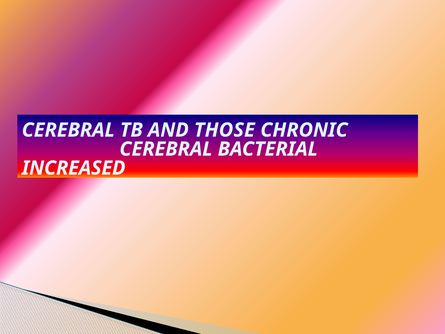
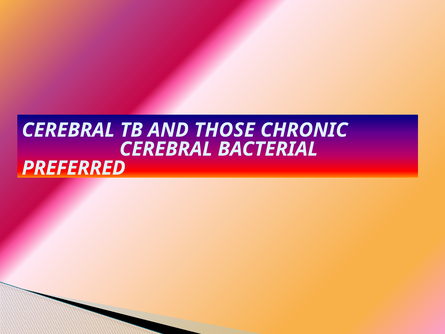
INCREASED: INCREASED -> PREFERRED (74, 168)
